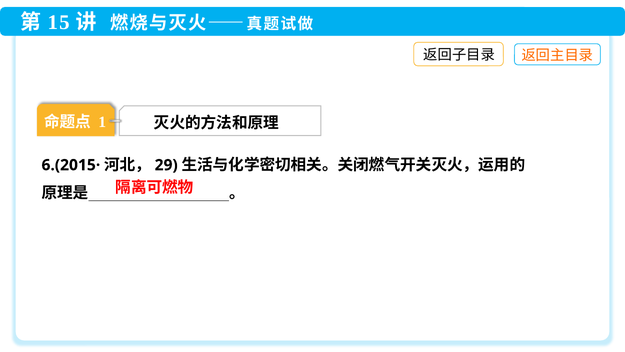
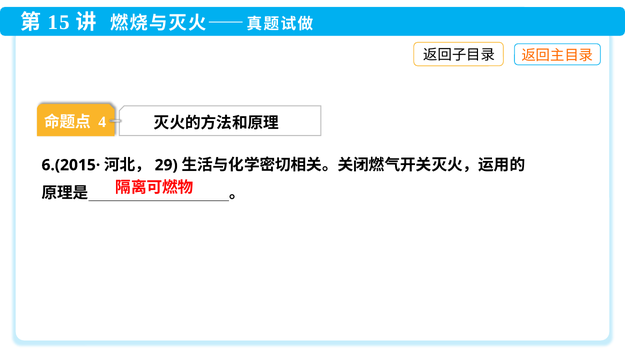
1: 1 -> 4 (102, 122)
